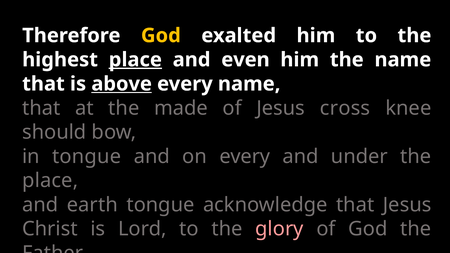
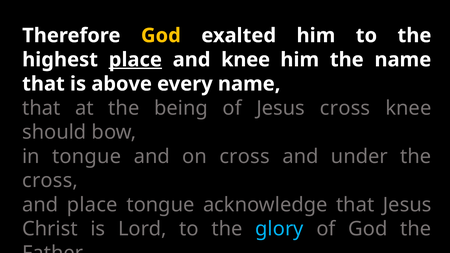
and even: even -> knee (246, 60)
above underline: present -> none (122, 84)
made: made -> being (181, 108)
on every: every -> cross (245, 156)
place: place -> cross (50, 181)
and earth: earth -> place (92, 205)
glory colour: pink -> light blue (279, 229)
